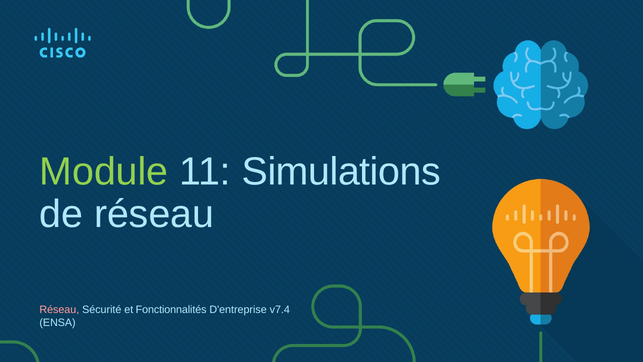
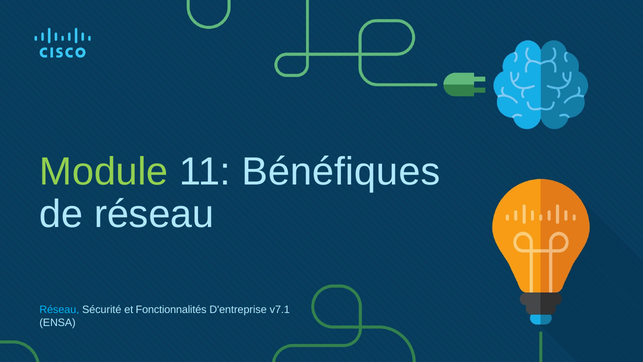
Simulations: Simulations -> Bénéfiques (341, 172)
Réseau colour: pink -> light blue (59, 310)
v7.4: v7.4 -> v7.1 (280, 310)
